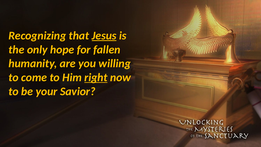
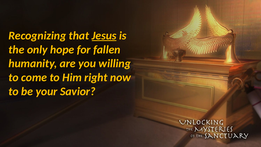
right underline: present -> none (96, 77)
